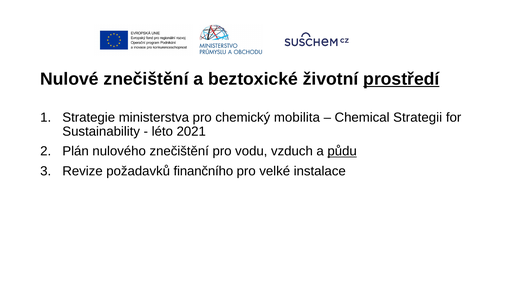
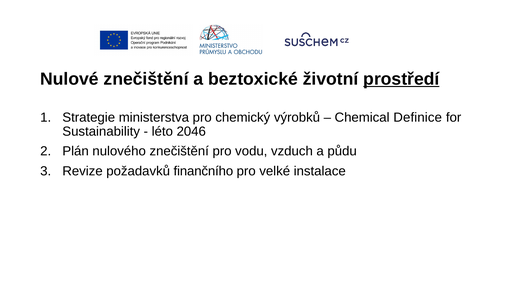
mobilita: mobilita -> výrobků (297, 118)
Strategii: Strategii -> Definice (418, 118)
2021: 2021 -> 2046 (191, 132)
půdu underline: present -> none (342, 152)
